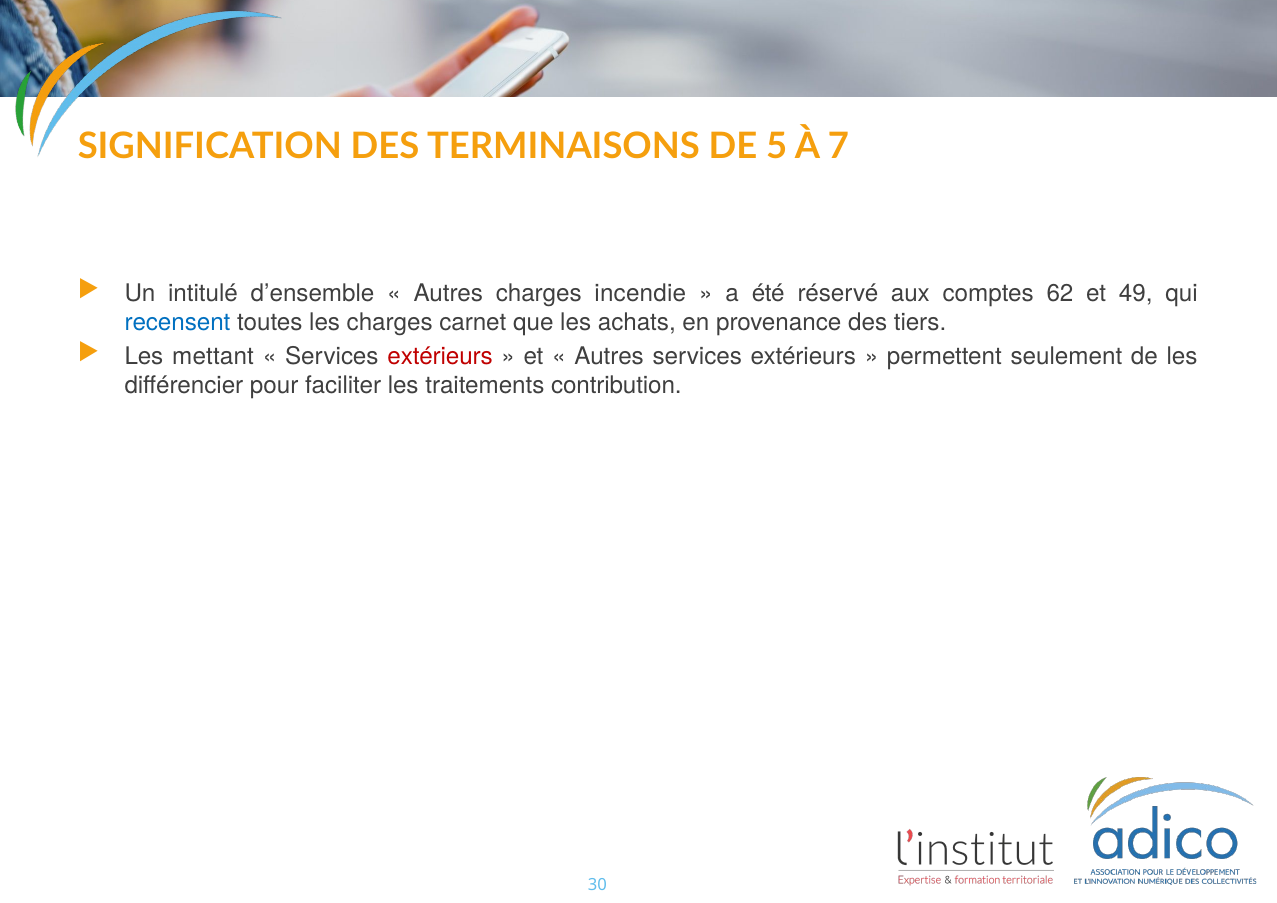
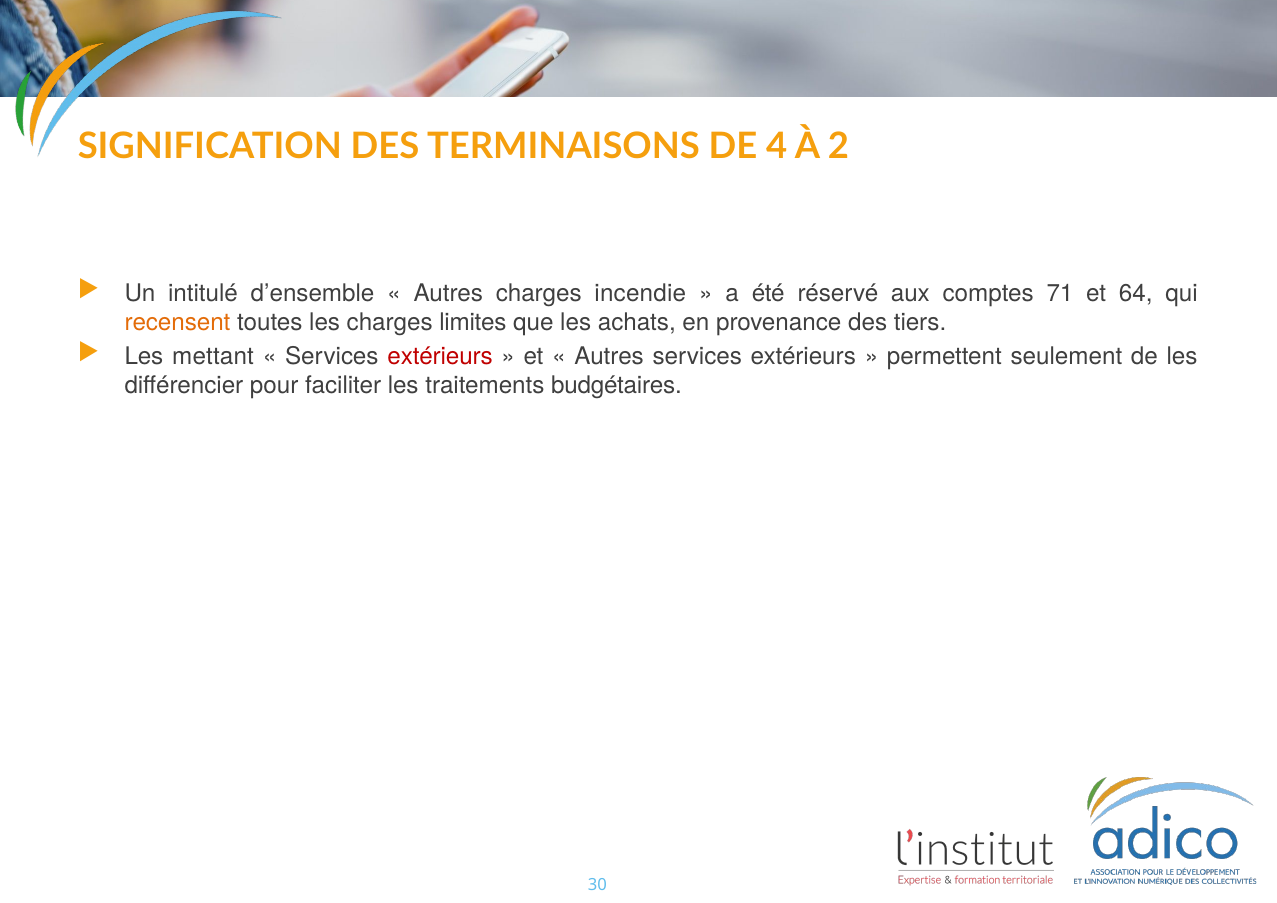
5: 5 -> 4 (777, 147)
7: 7 -> 2 (838, 147)
62: 62 -> 71 (1060, 294)
49: 49 -> 64 (1136, 294)
recensent colour: blue -> orange (177, 323)
carnet: carnet -> limites (473, 323)
contribution: contribution -> budgétaires (616, 386)
